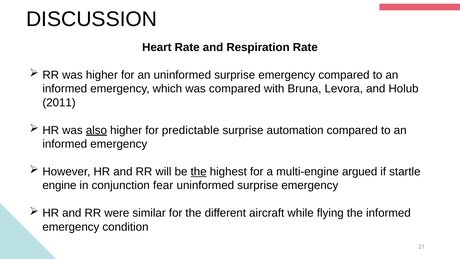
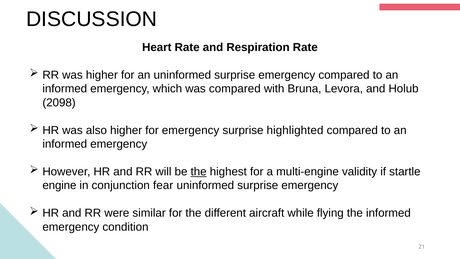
2011: 2011 -> 2098 (59, 102)
also underline: present -> none (96, 130)
for predictable: predictable -> emergency (191, 130)
automation: automation -> highlighted (295, 130)
argued: argued -> validity (360, 171)
